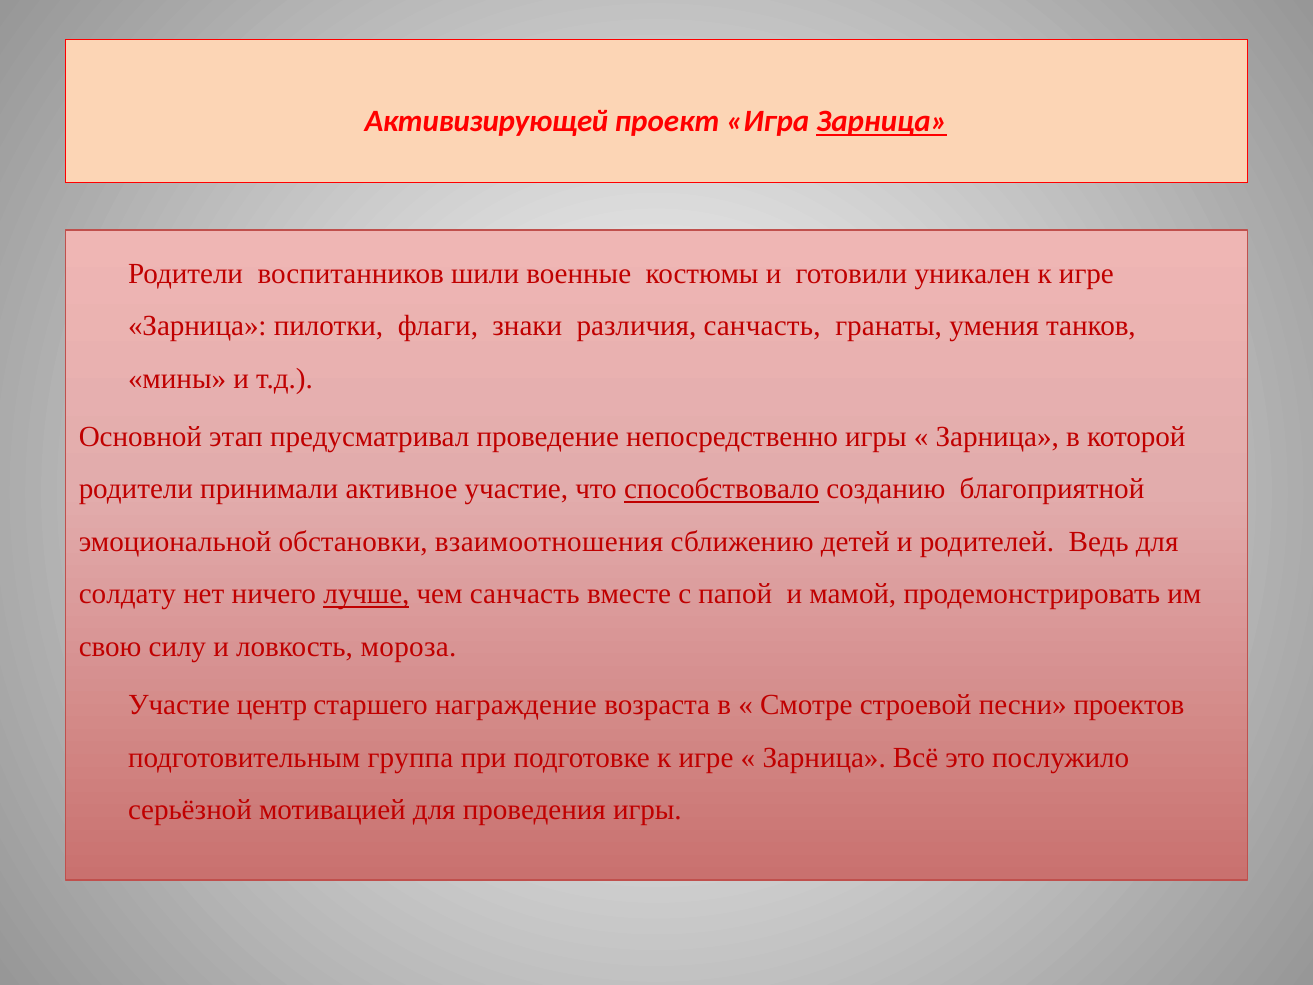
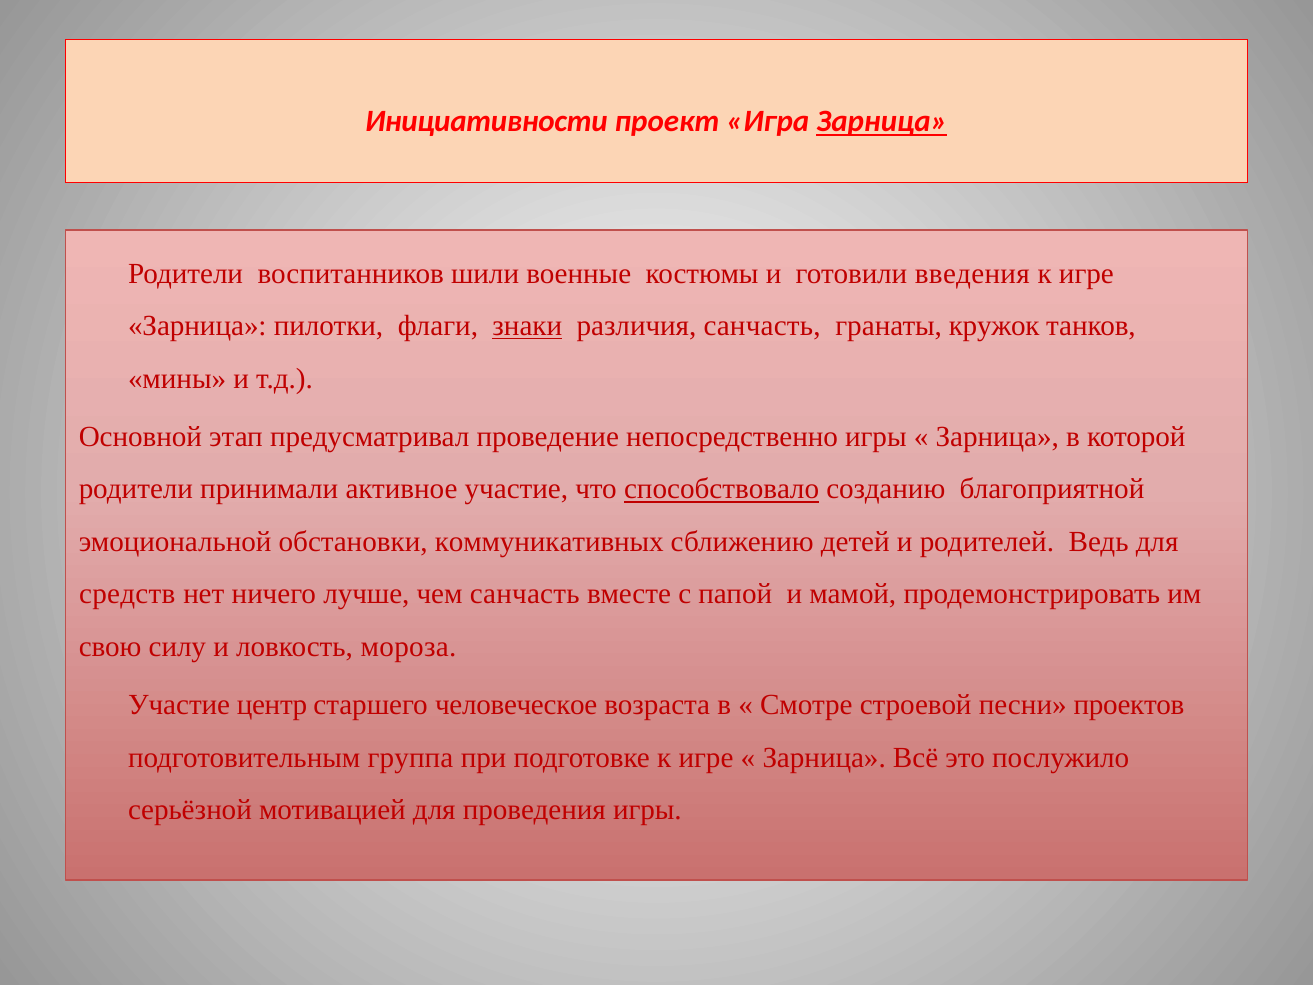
Активизирующей: Активизирующей -> Инициативности (486, 122)
уникален: уникален -> введения (972, 273)
знаки underline: none -> present (527, 326)
умения: умения -> кружок (994, 326)
взаимоотношения: взаимоотношения -> коммуникативных (549, 542)
солдату: солдату -> средств (127, 594)
лучше underline: present -> none (366, 594)
награждение: награждение -> человеческое (516, 705)
